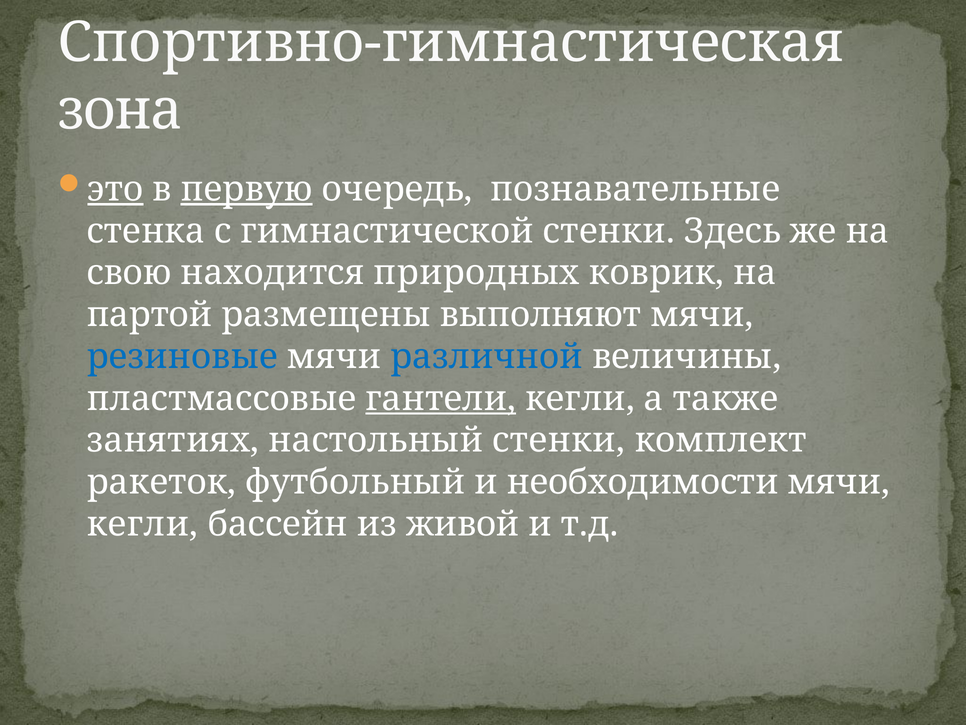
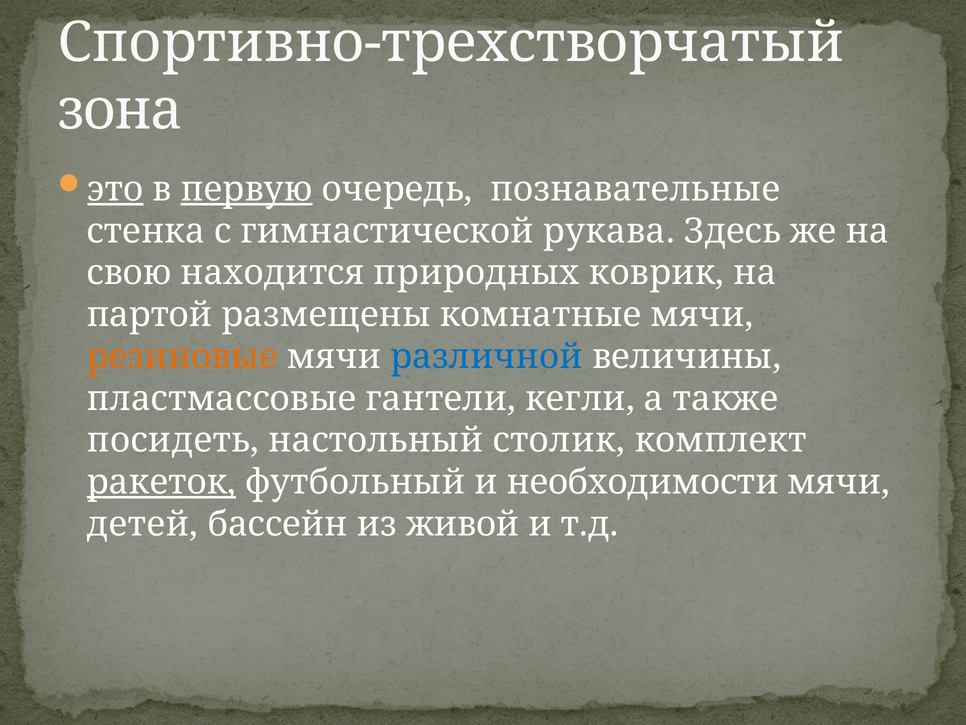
Спортивно-гимнастическая: Спортивно-гимнастическая -> Спортивно-трехстворчатый (451, 43)
гимнастической стенки: стенки -> рукава (609, 231)
выполняют: выполняют -> комнатные (540, 315)
резиновые colour: blue -> orange (182, 356)
гантели underline: present -> none (441, 398)
занятиях: занятиях -> посидеть (173, 440)
настольный стенки: стенки -> столик (559, 440)
ракеток underline: none -> present (161, 482)
кегли: кегли -> детей (143, 524)
